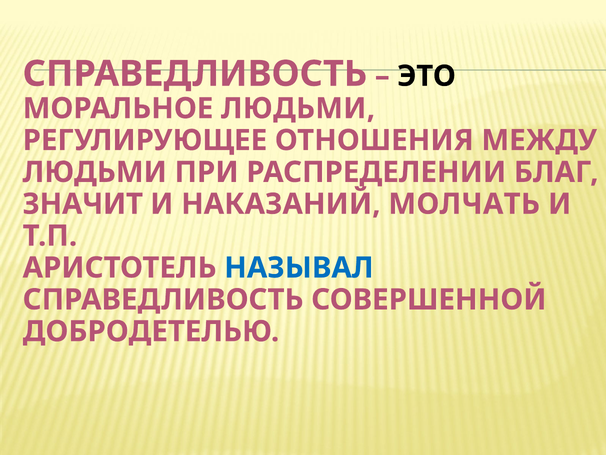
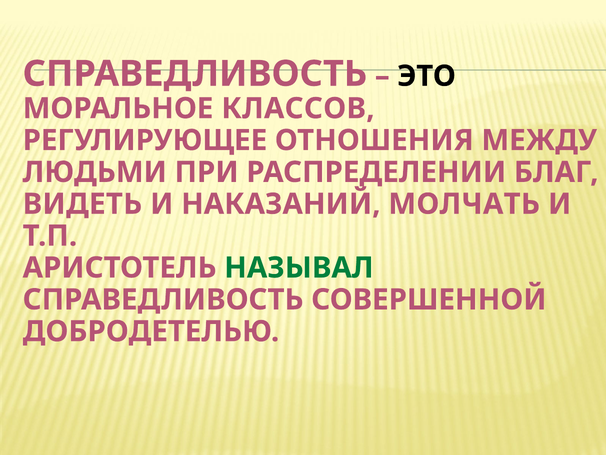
МОРАЛЬНОЕ ЛЮДЬМИ: ЛЮДЬМИ -> КЛАССОВ (298, 108)
ЗНАЧИТ: ЗНАЧИТ -> ВИДЕТЬ (82, 204)
НАЗЫВАЛ colour: blue -> green (299, 267)
